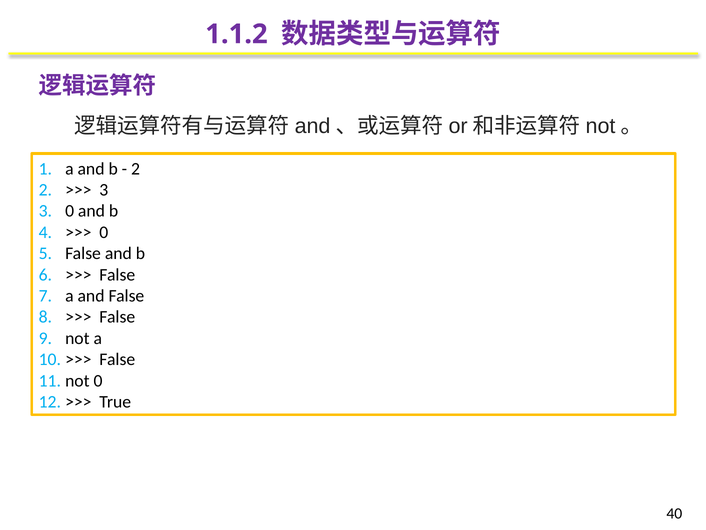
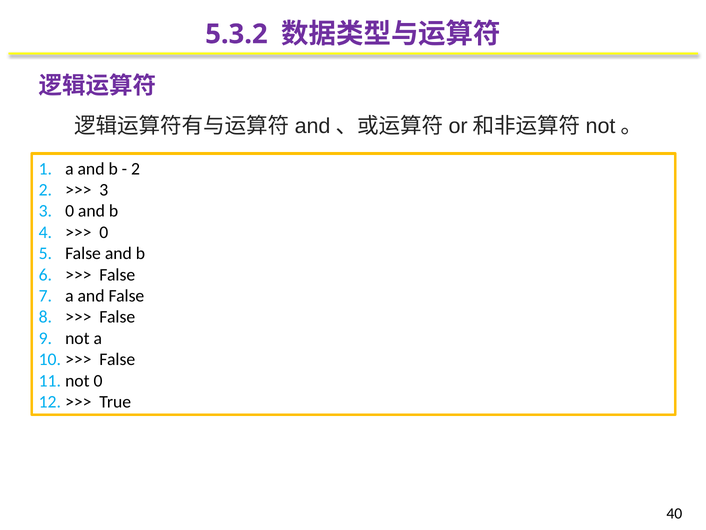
1.1.2: 1.1.2 -> 5.3.2 (236, 34)
